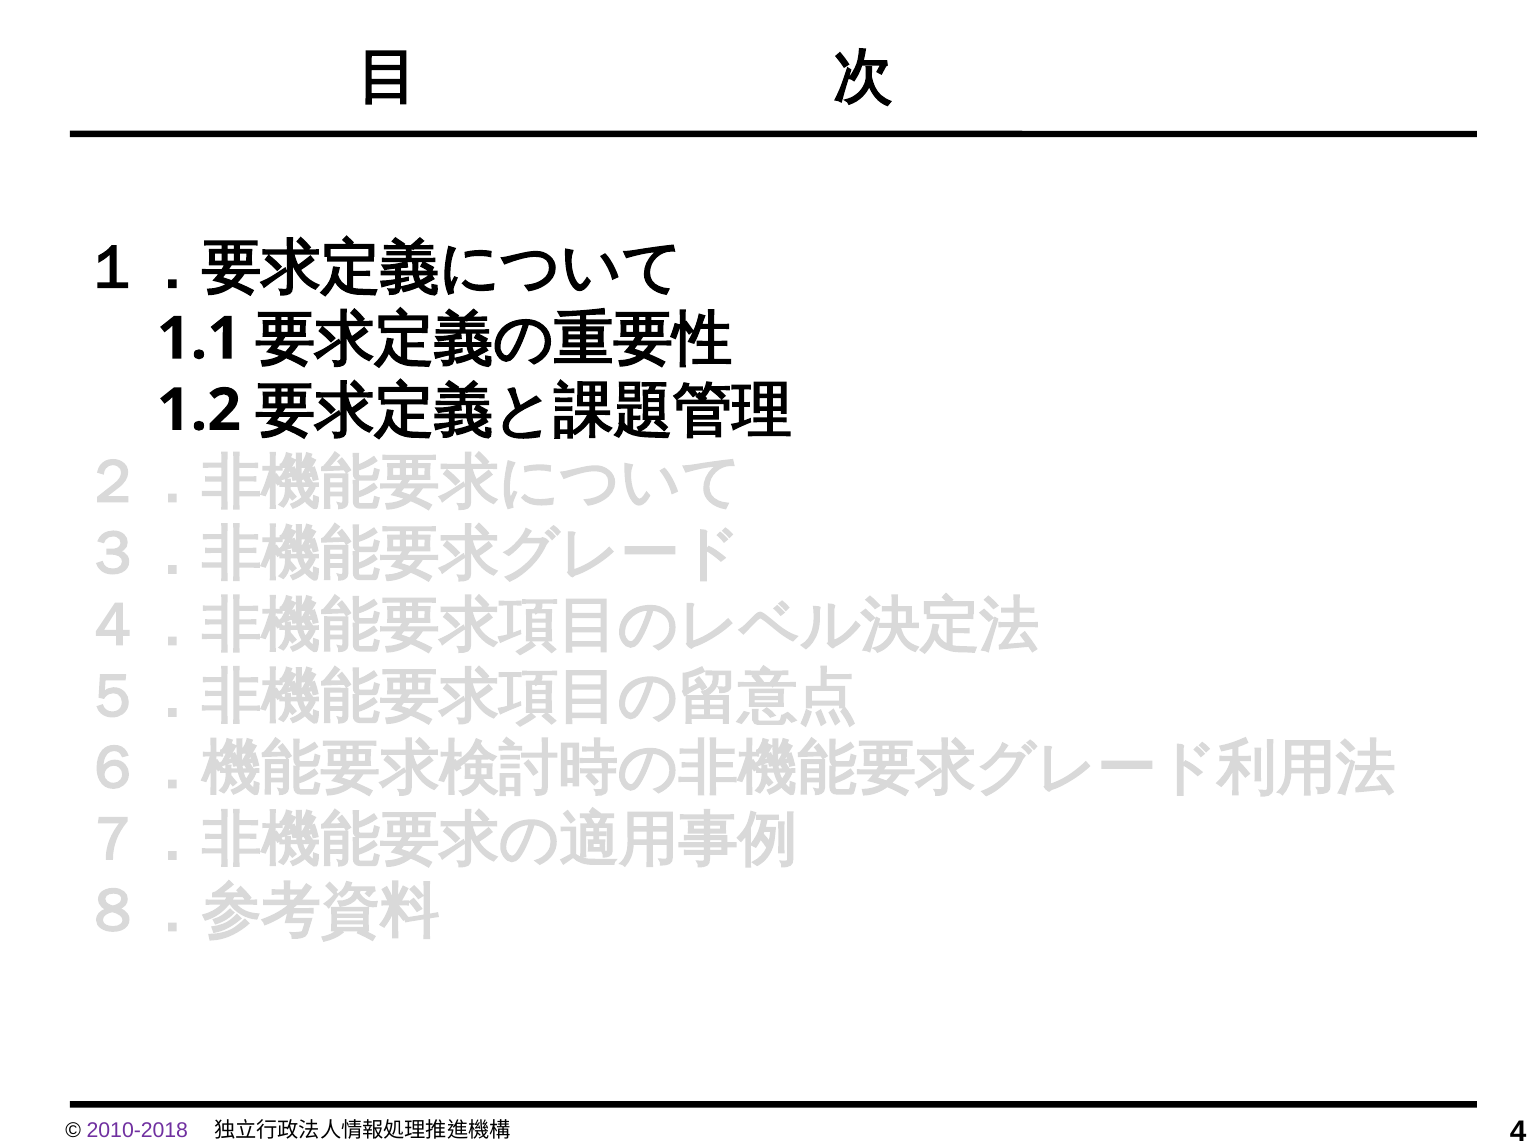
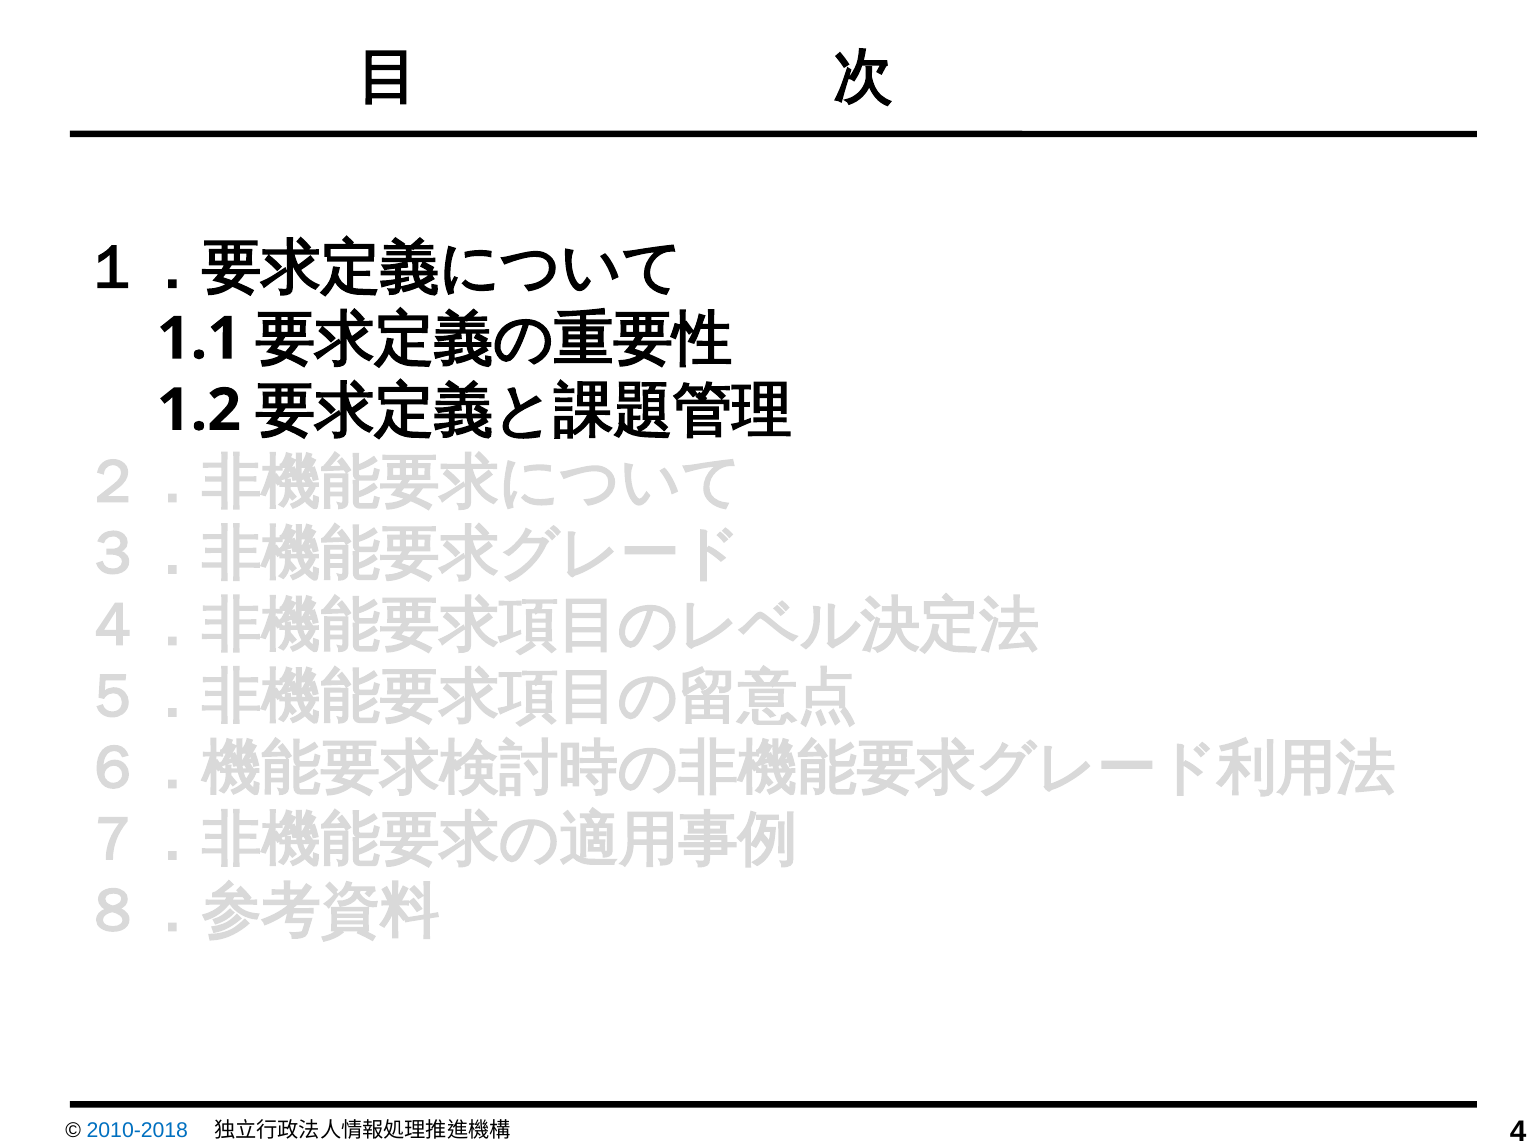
2010-2018 colour: purple -> blue (137, 1130)
